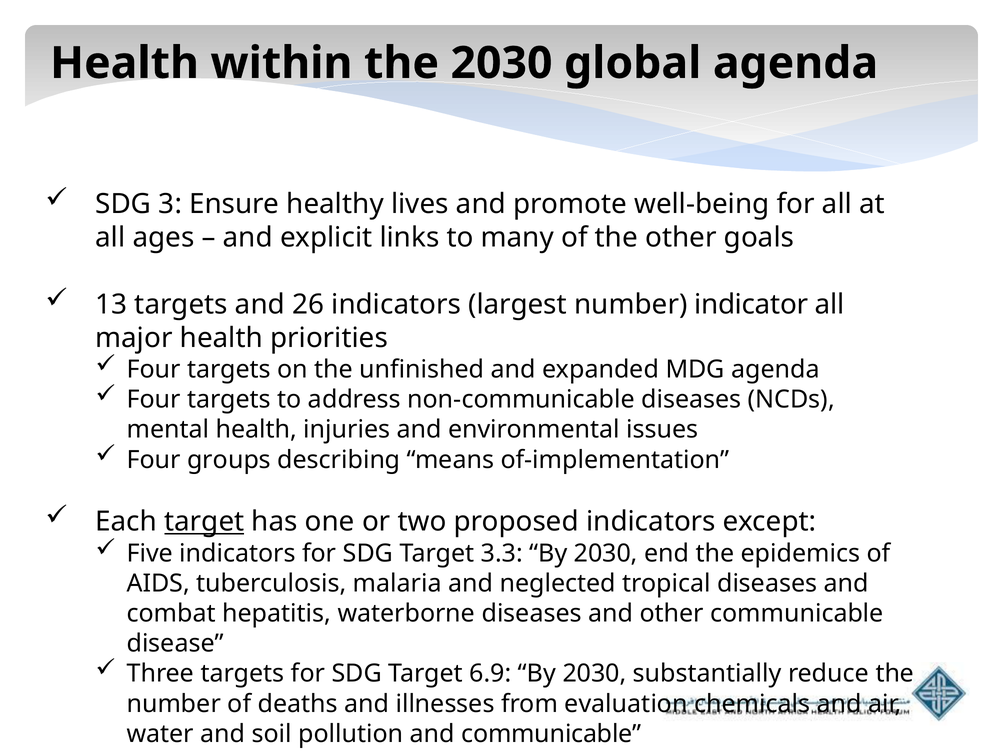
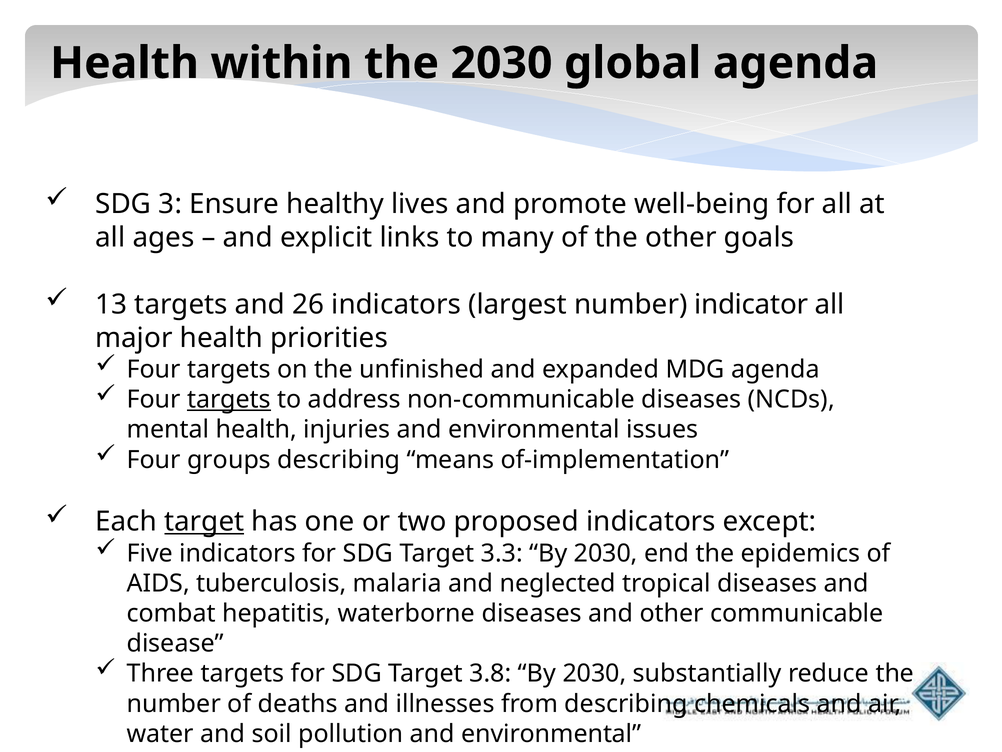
targets underline: none -> present (229, 399)
6.9: 6.9 -> 3.8 (490, 673)
from evaluation: evaluation -> describing (626, 703)
pollution and communicable: communicable -> environmental (551, 733)
